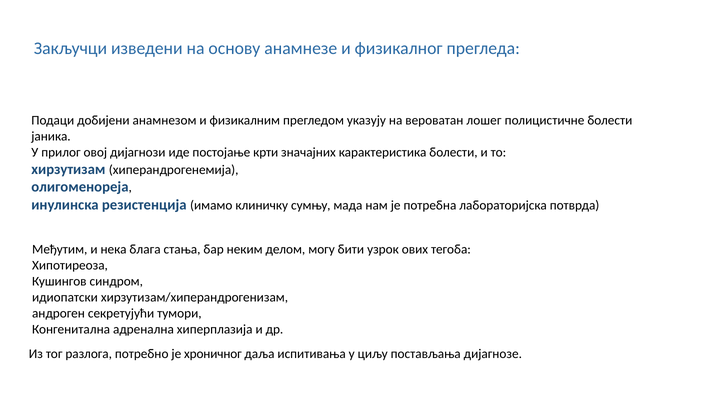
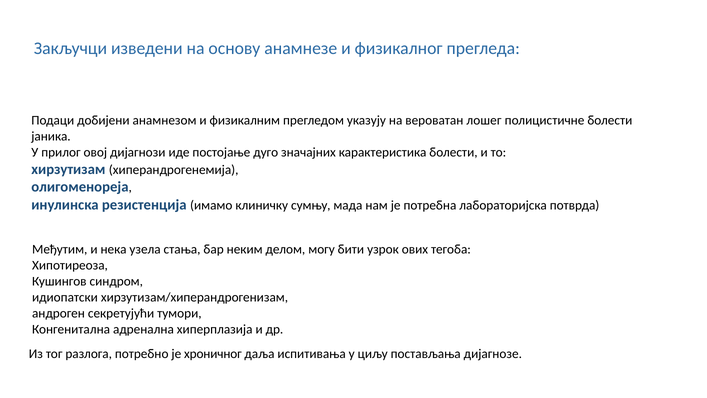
крти: крти -> дуго (266, 152)
блага: блага -> узела (145, 249)
